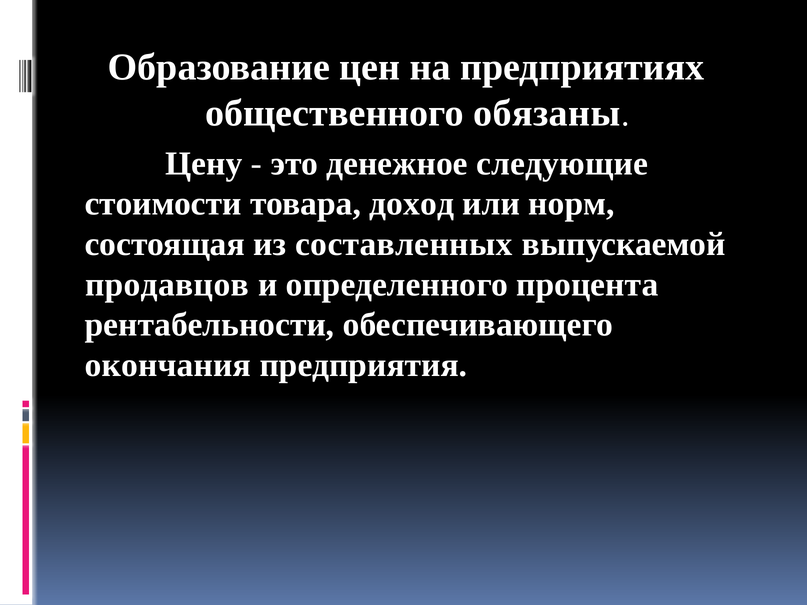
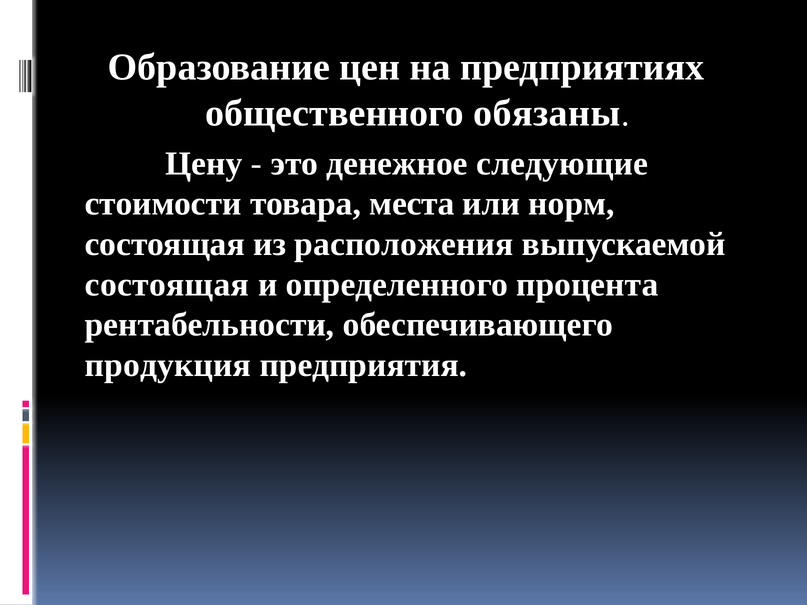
доход: доход -> места (412, 204)
составленных: составленных -> расположения (404, 244)
продавцов: продавцов -> состоящая (167, 285)
окончания: окончания -> продукция (168, 365)
